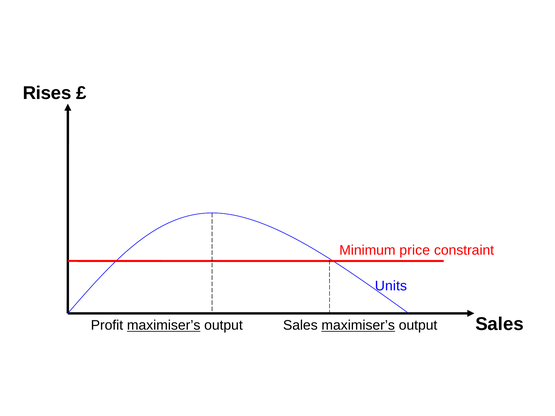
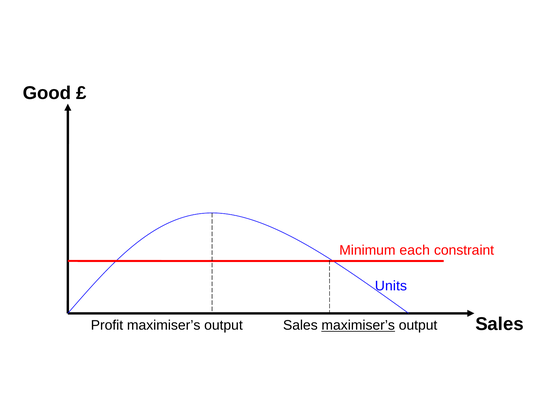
Rises: Rises -> Good (47, 93)
price: price -> each (415, 250)
maximiser’s underline: present -> none (164, 326)
